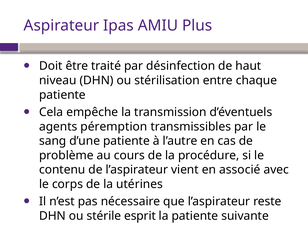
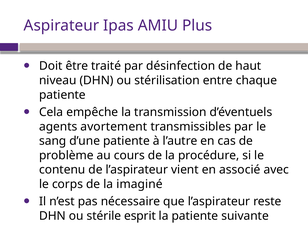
péremption: péremption -> avortement (114, 127)
utérines: utérines -> imaginé (139, 184)
